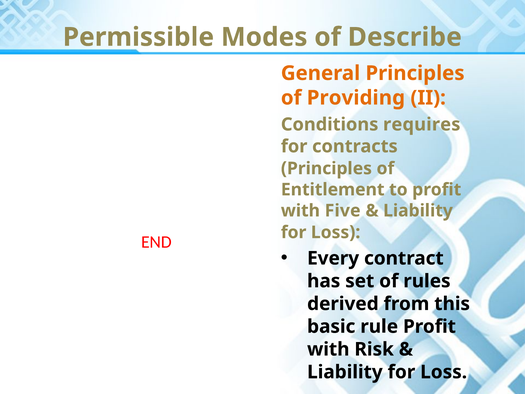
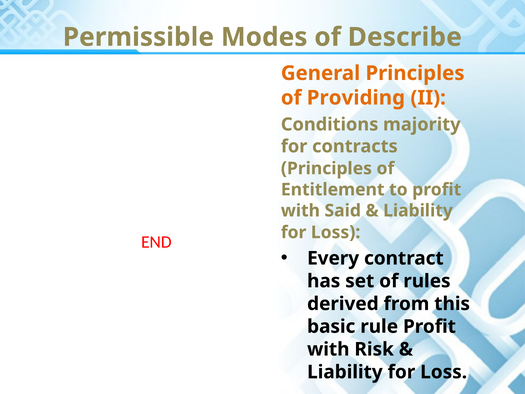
requires: requires -> majority (422, 124)
Five: Five -> Said (343, 211)
